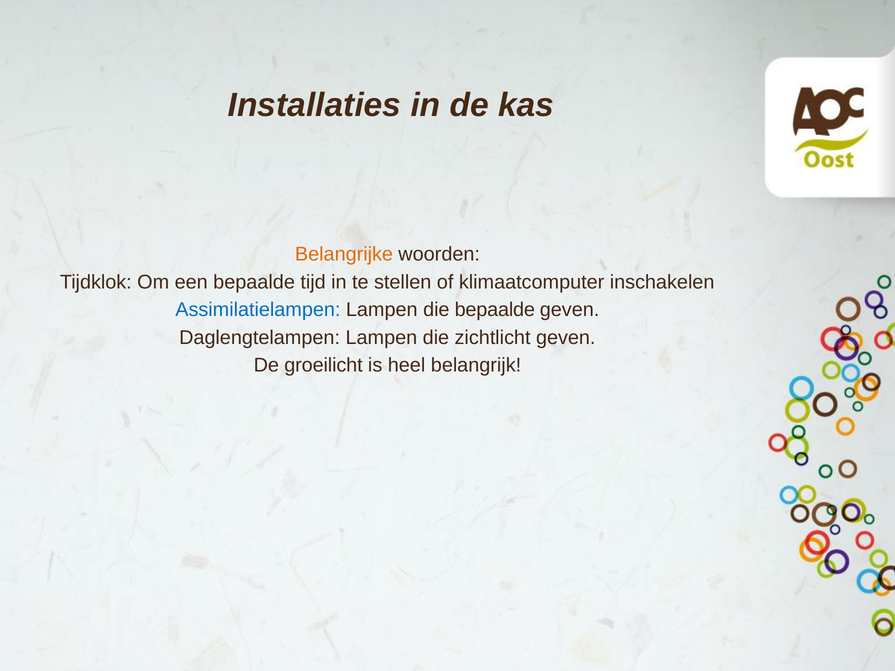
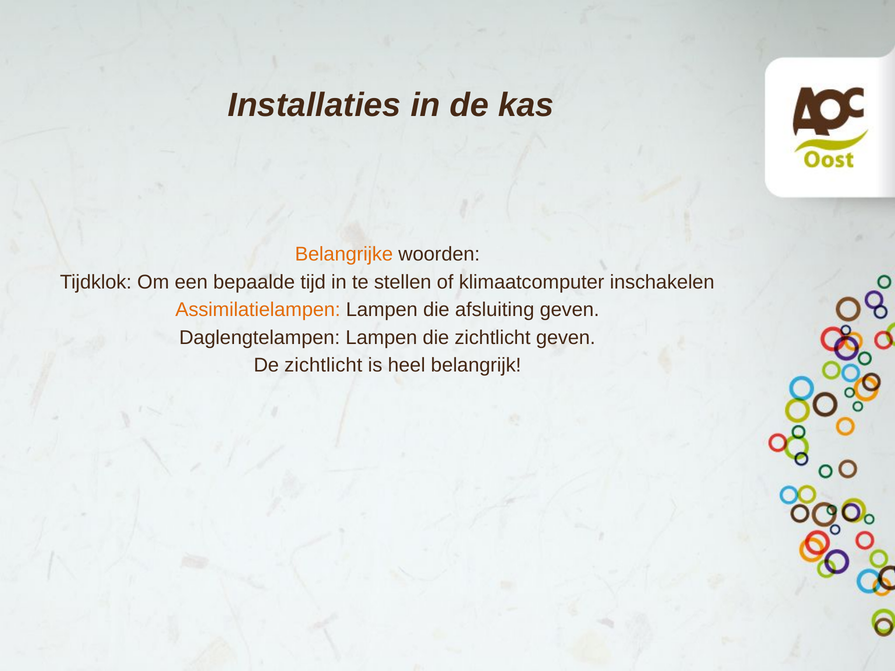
Assimilatielampen colour: blue -> orange (258, 310)
die bepaalde: bepaalde -> afsluiting (495, 310)
De groeilicht: groeilicht -> zichtlicht (323, 366)
